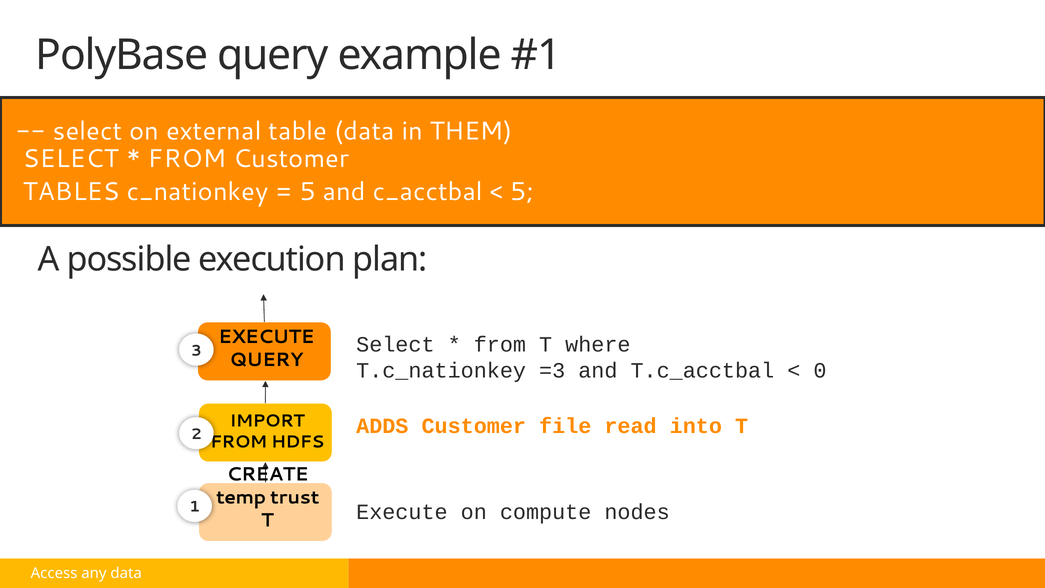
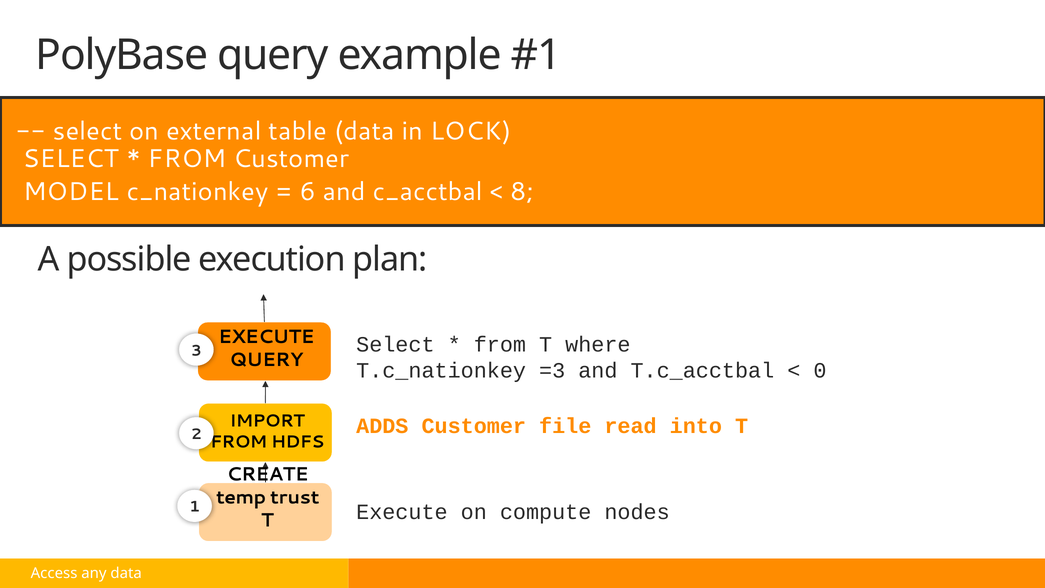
THEM: THEM -> LOCK (471, 131)
TABLES: TABLES -> MODEL (71, 192)
5: 5 -> 6 (308, 192)
5: 5 -> 8 (522, 192)
